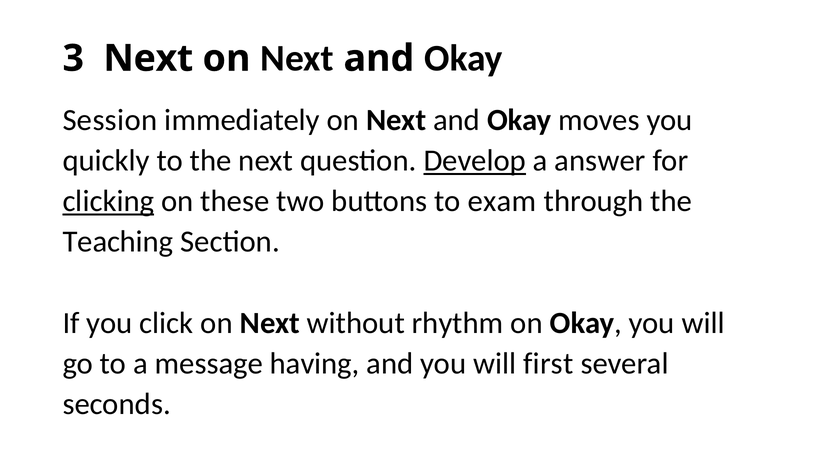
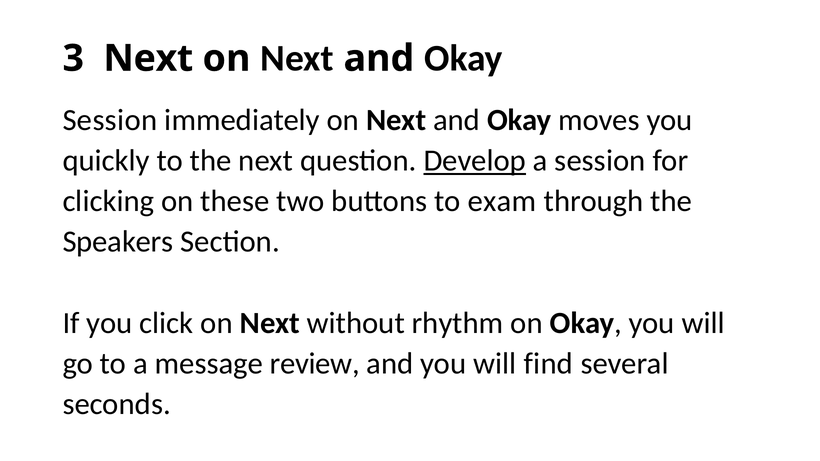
a answer: answer -> session (600, 161)
clicking underline: present -> none (108, 201)
Teaching: Teaching -> Speakers (118, 242)
having: having -> review (315, 364)
first: first -> find (548, 364)
